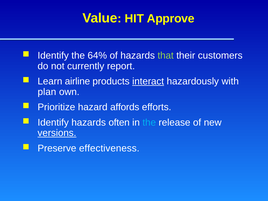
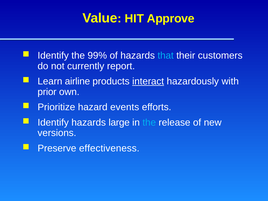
64%: 64% -> 99% (97, 56)
that colour: light green -> light blue (166, 56)
plan: plan -> prior (47, 92)
affords: affords -> events (125, 107)
often: often -> large (119, 123)
versions underline: present -> none (57, 133)
